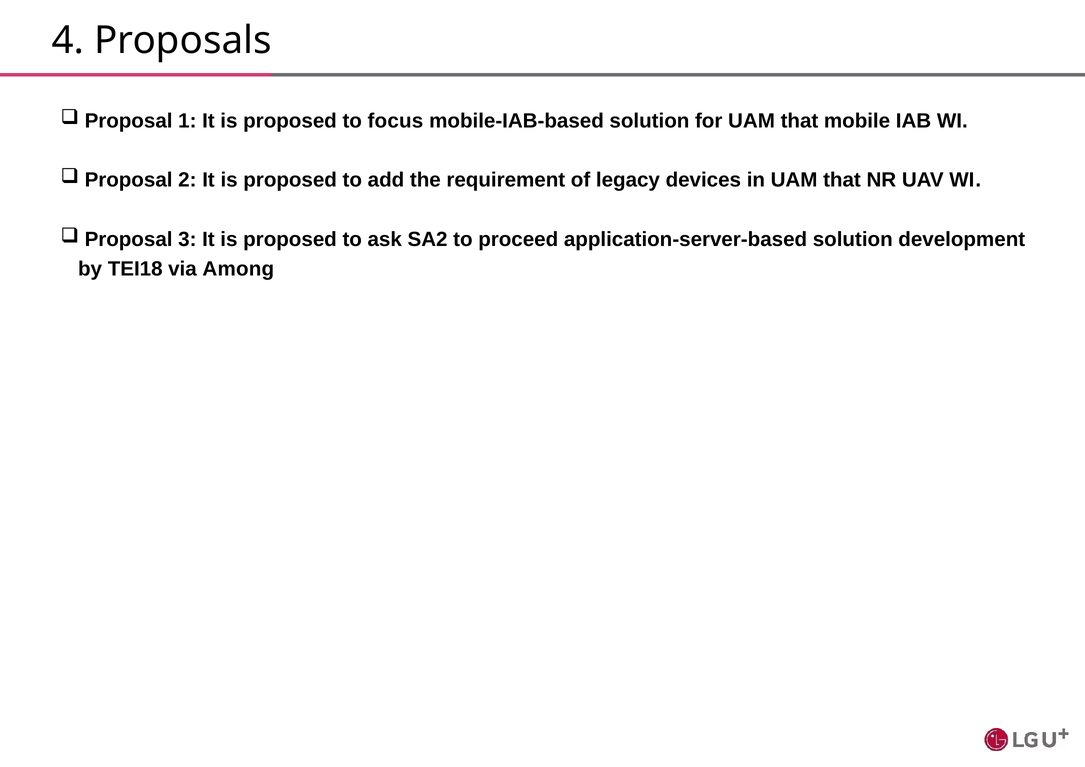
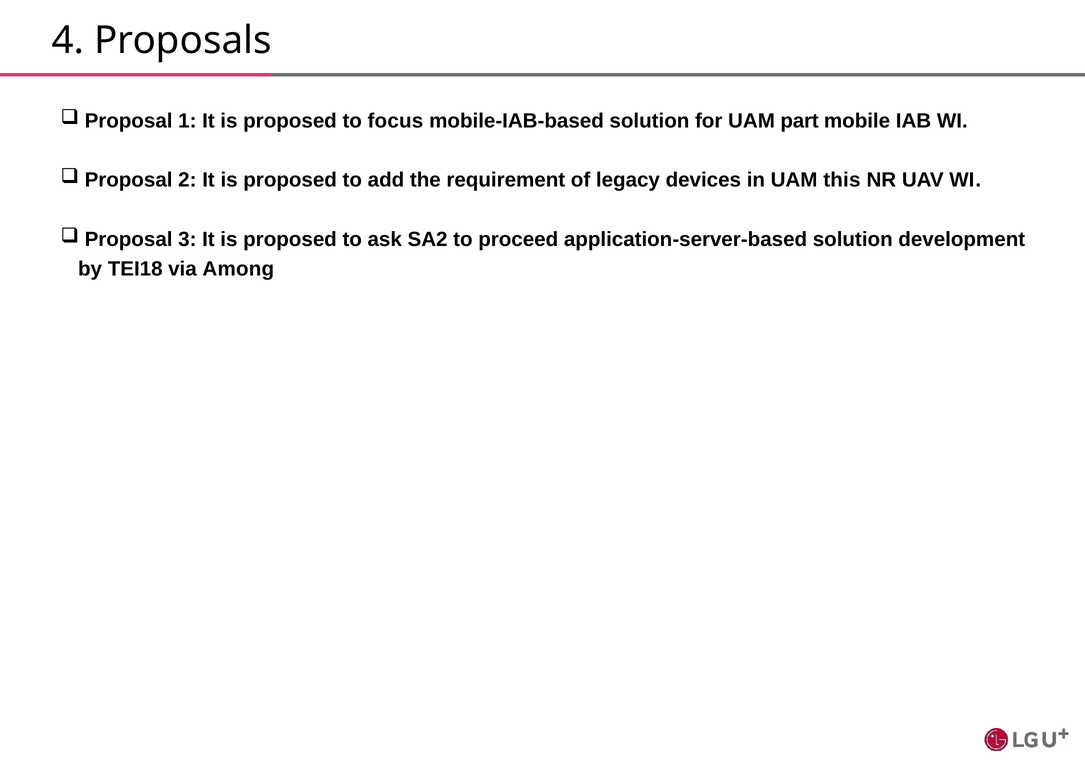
for UAM that: that -> part (800, 121)
in UAM that: that -> this (842, 180)
